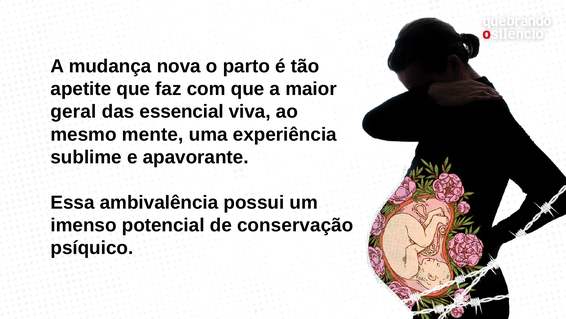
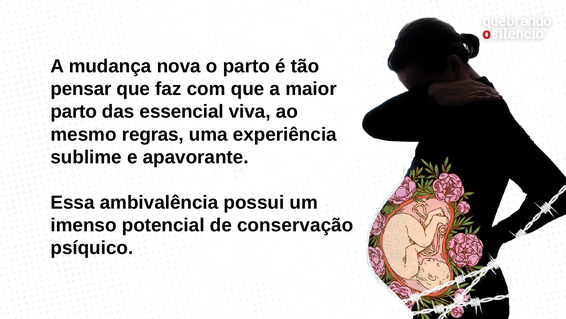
apetite: apetite -> pensar (81, 89)
geral: geral -> parto (74, 112)
mente: mente -> regras (153, 134)
